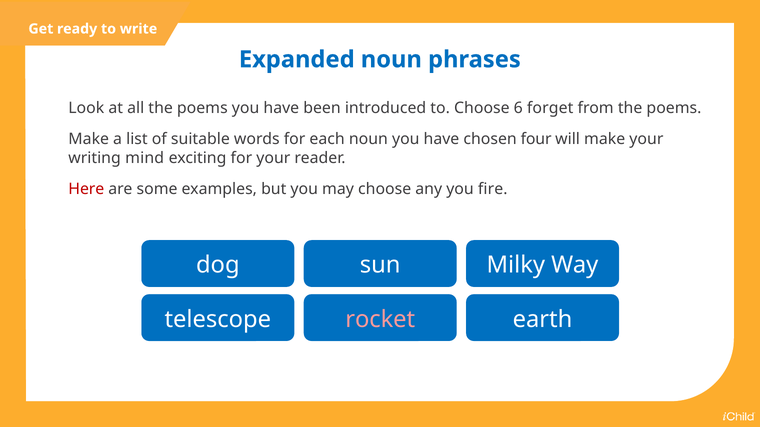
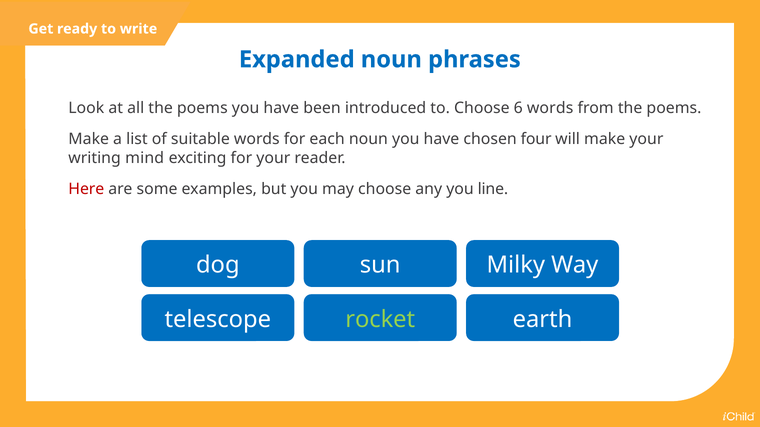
6 forget: forget -> words (550, 108)
fire: fire -> line (493, 189)
rocket colour: pink -> light green (380, 320)
